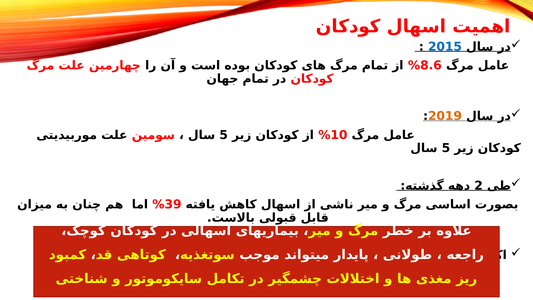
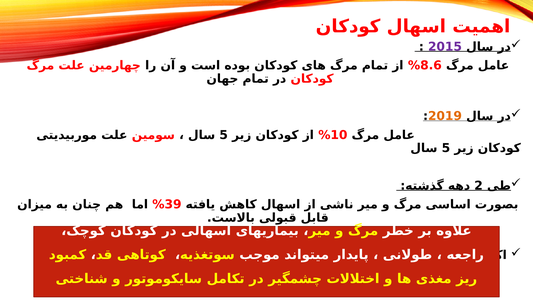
2015 colour: blue -> purple (445, 47)
